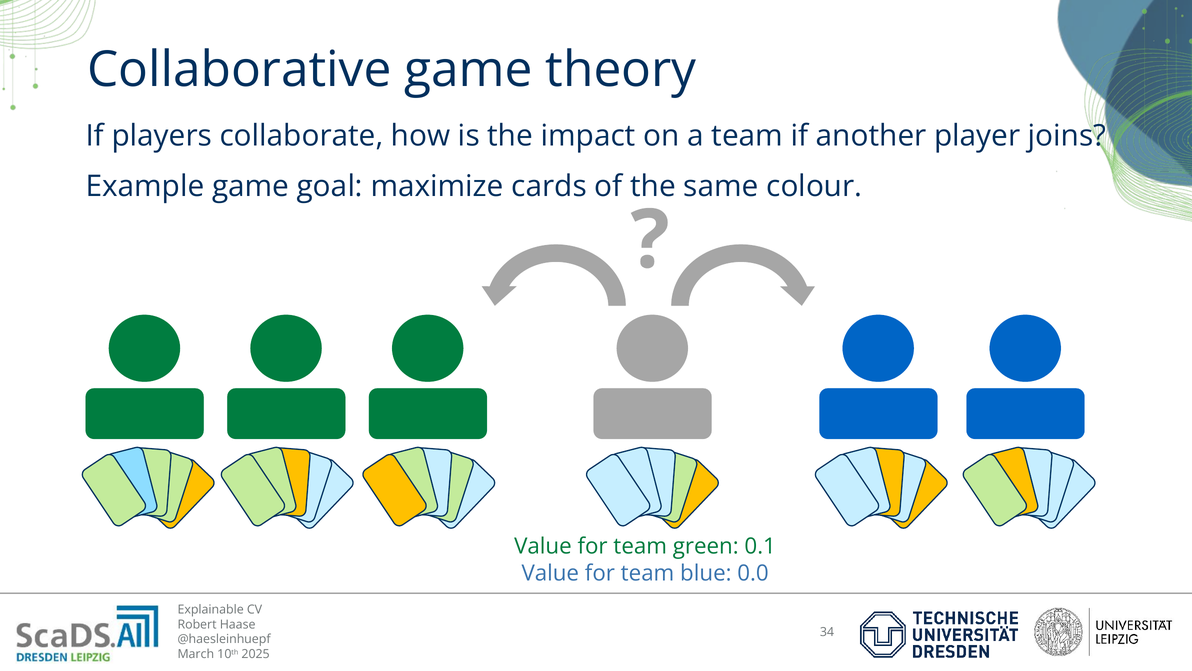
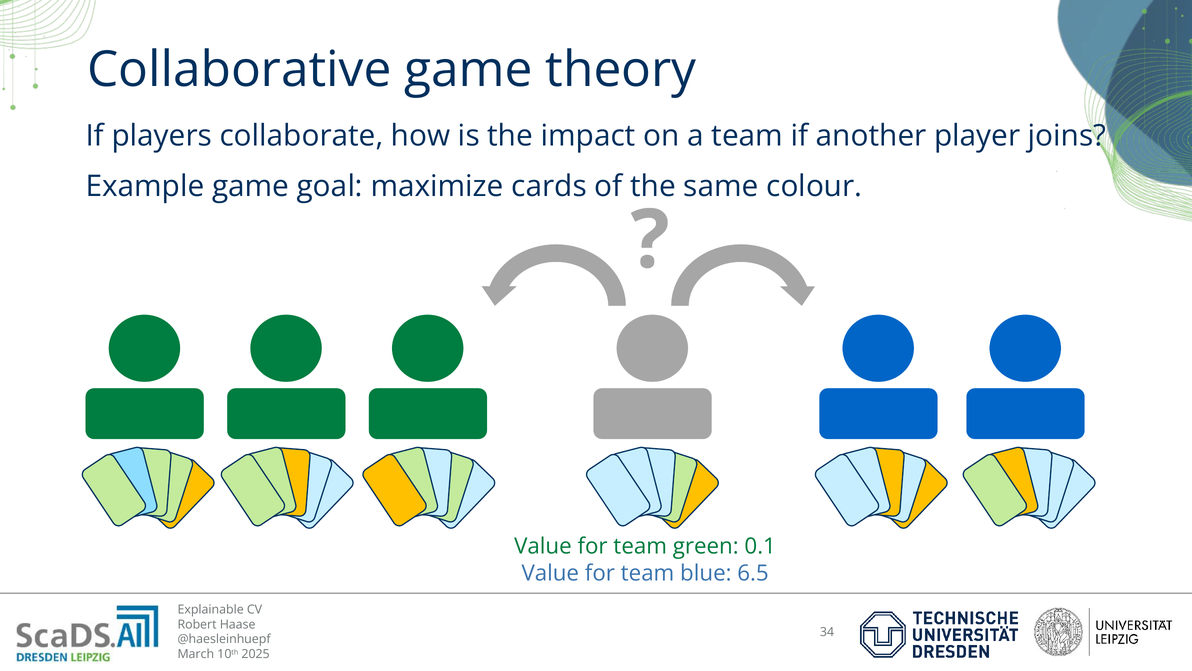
0.0: 0.0 -> 6.5 (753, 573)
